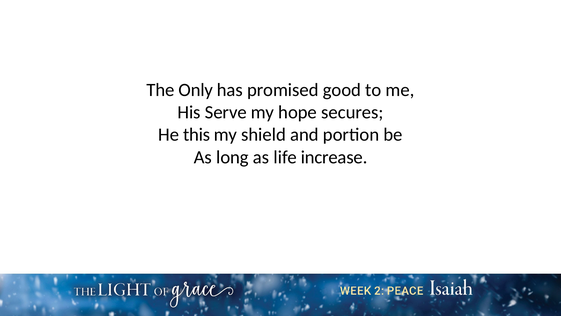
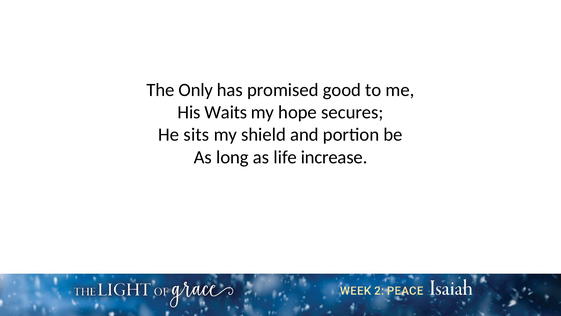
Serve: Serve -> Waits (226, 112)
this: this -> sits (196, 135)
